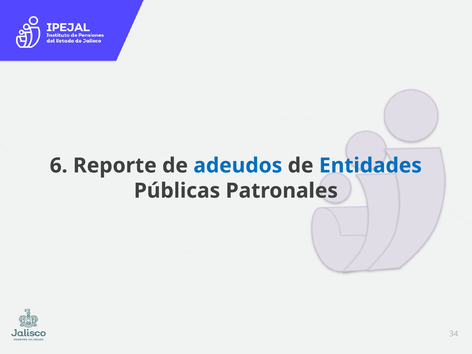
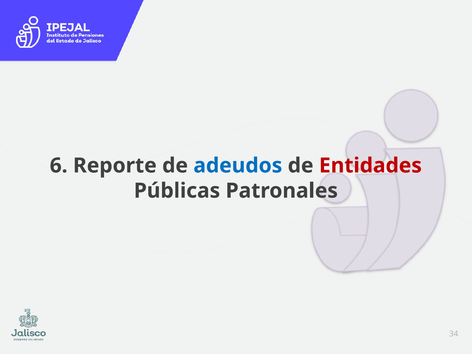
Entidades colour: blue -> red (370, 166)
